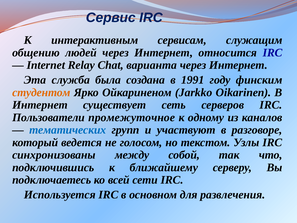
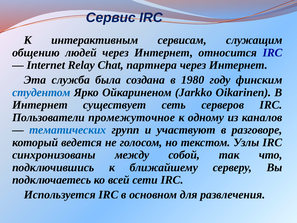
варианта: варианта -> партнера (152, 65)
1991: 1991 -> 1980 (193, 80)
студентом colour: orange -> blue (41, 92)
